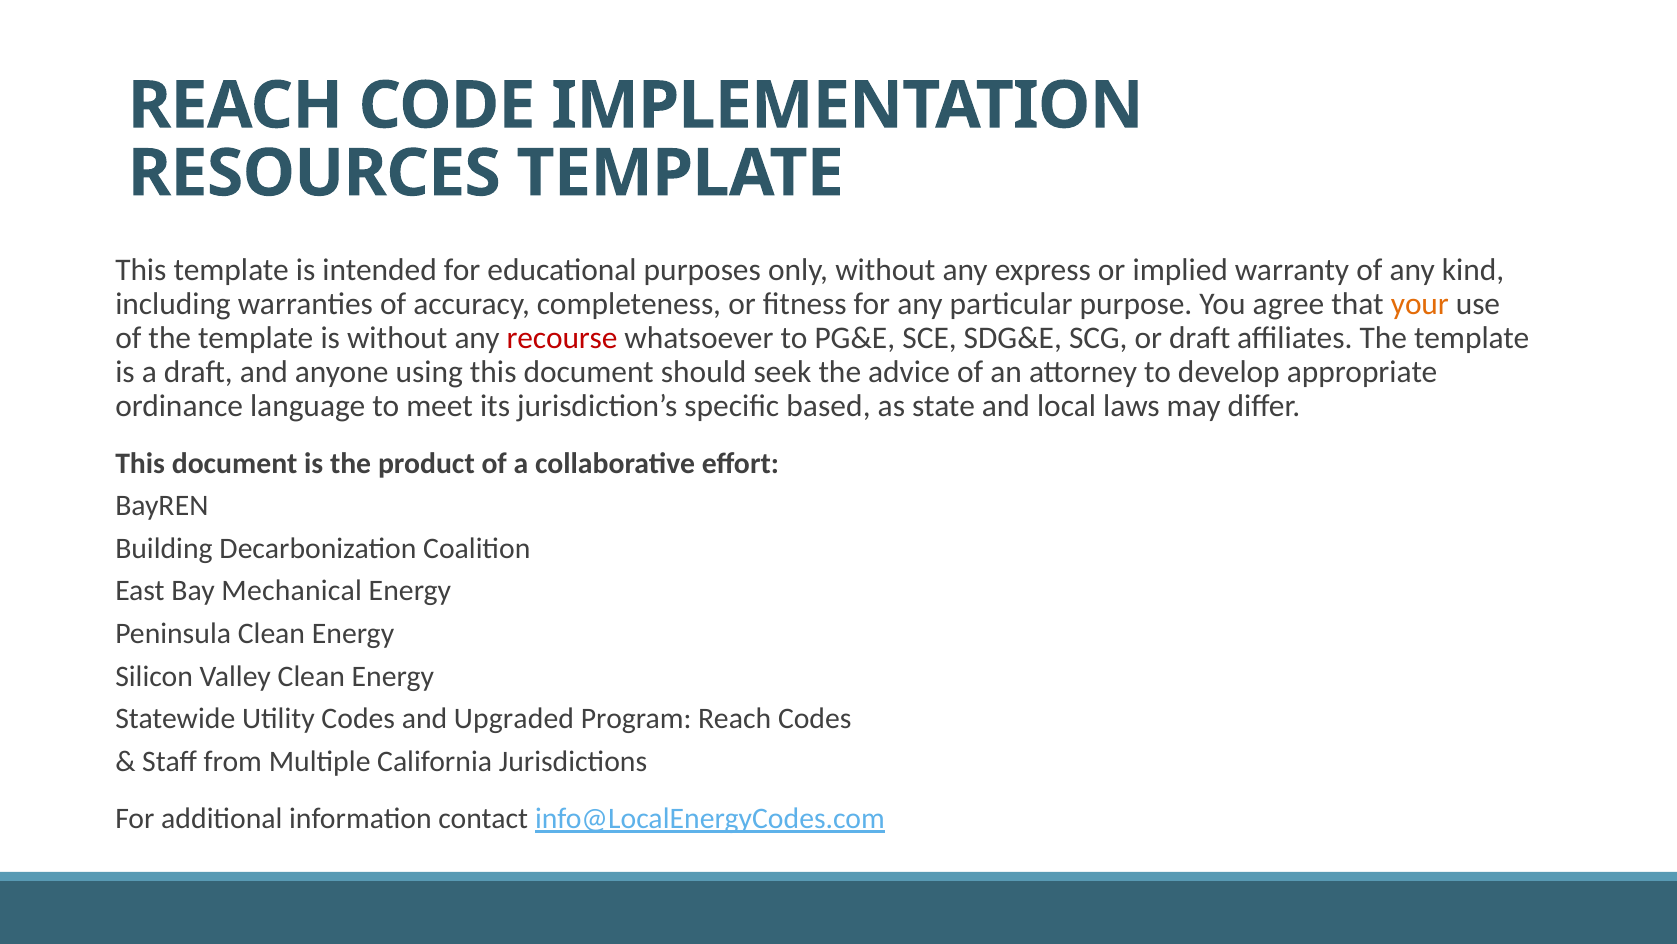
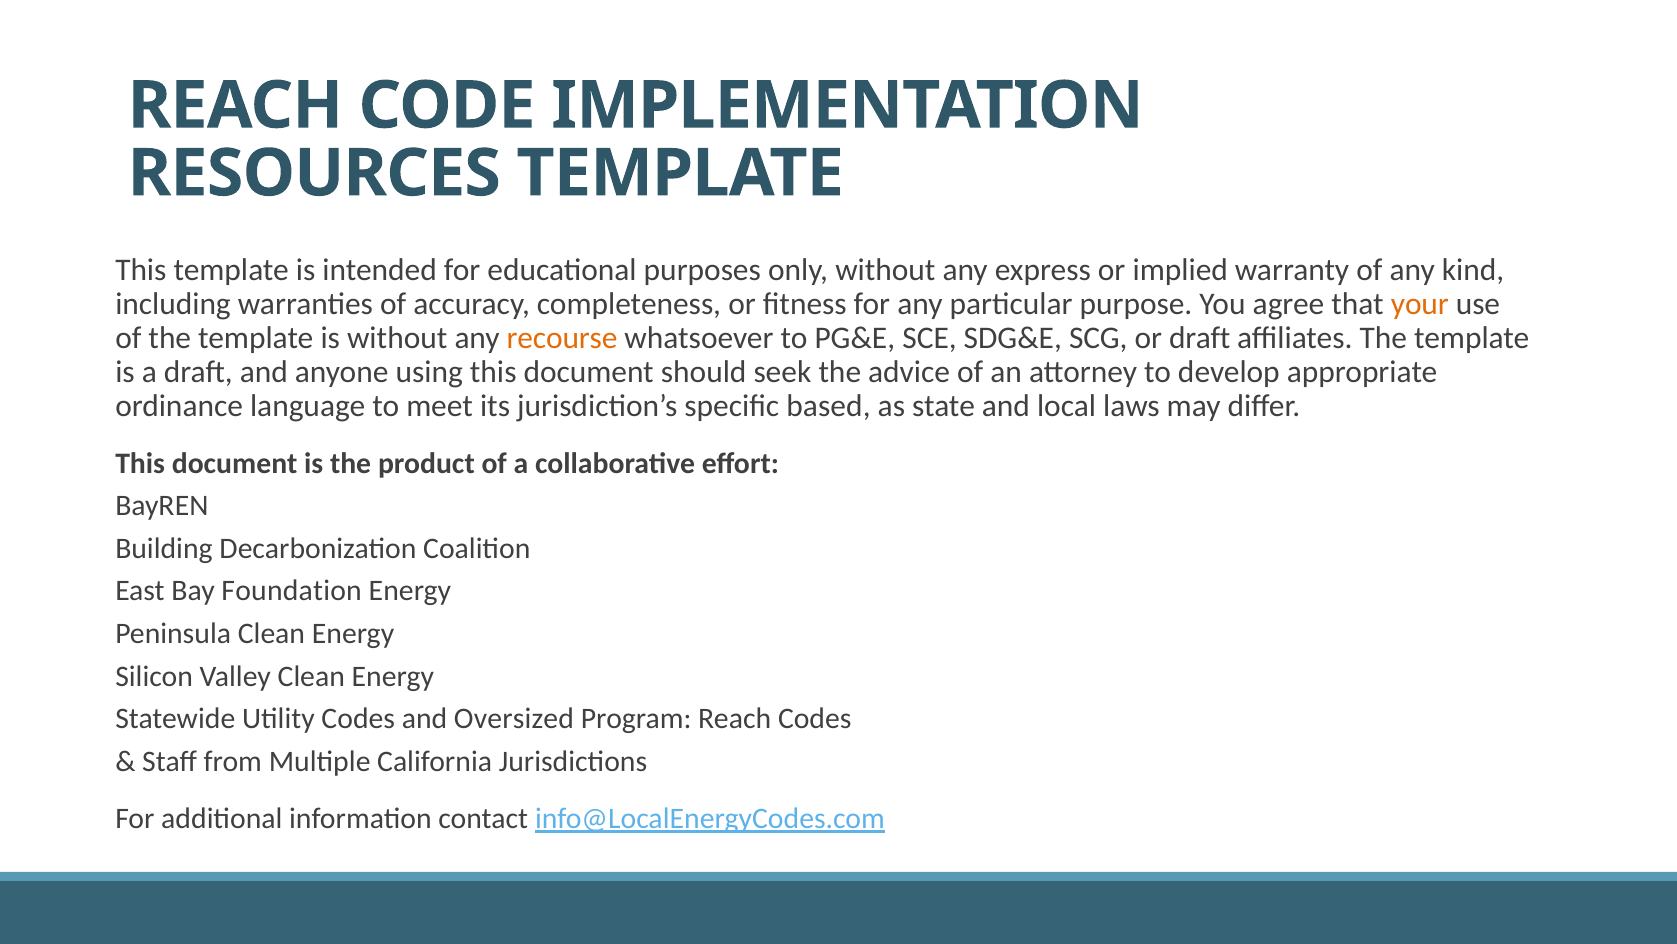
recourse colour: red -> orange (562, 338)
Mechanical: Mechanical -> Foundation (292, 591)
Upgraded: Upgraded -> Oversized (514, 718)
